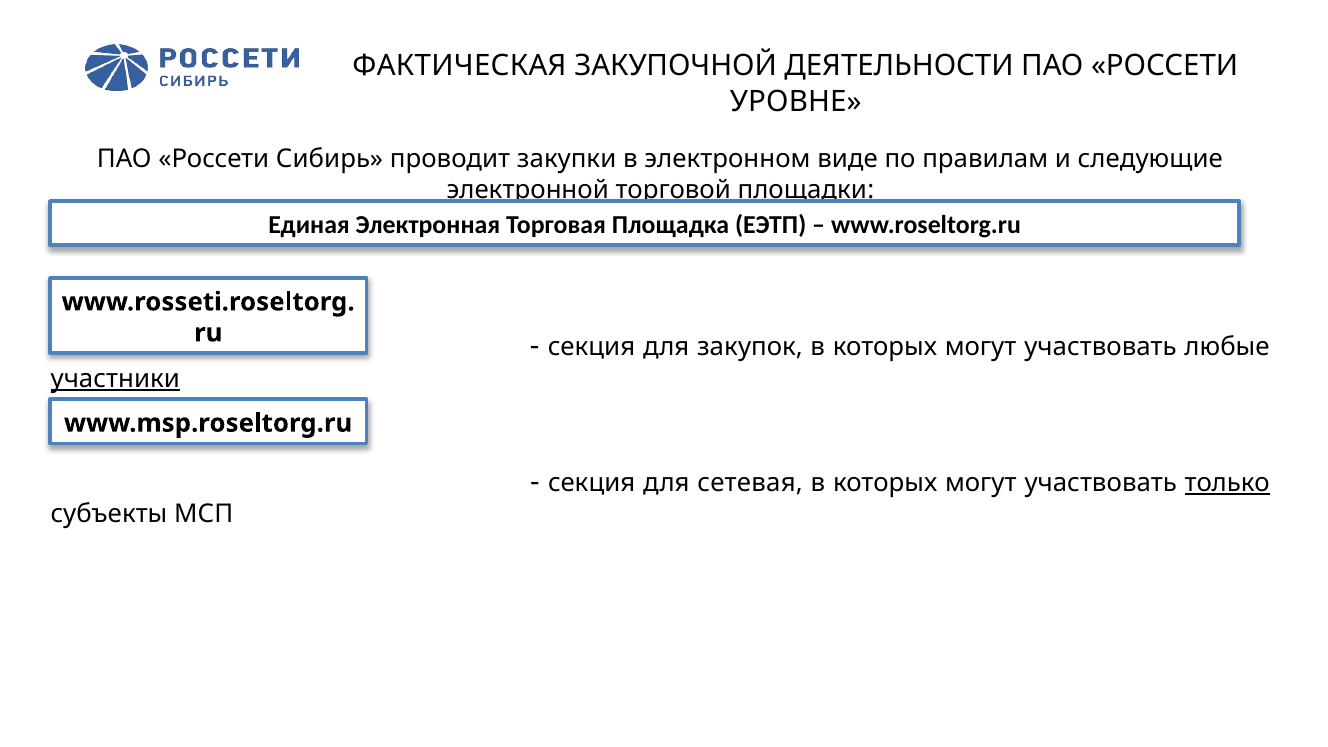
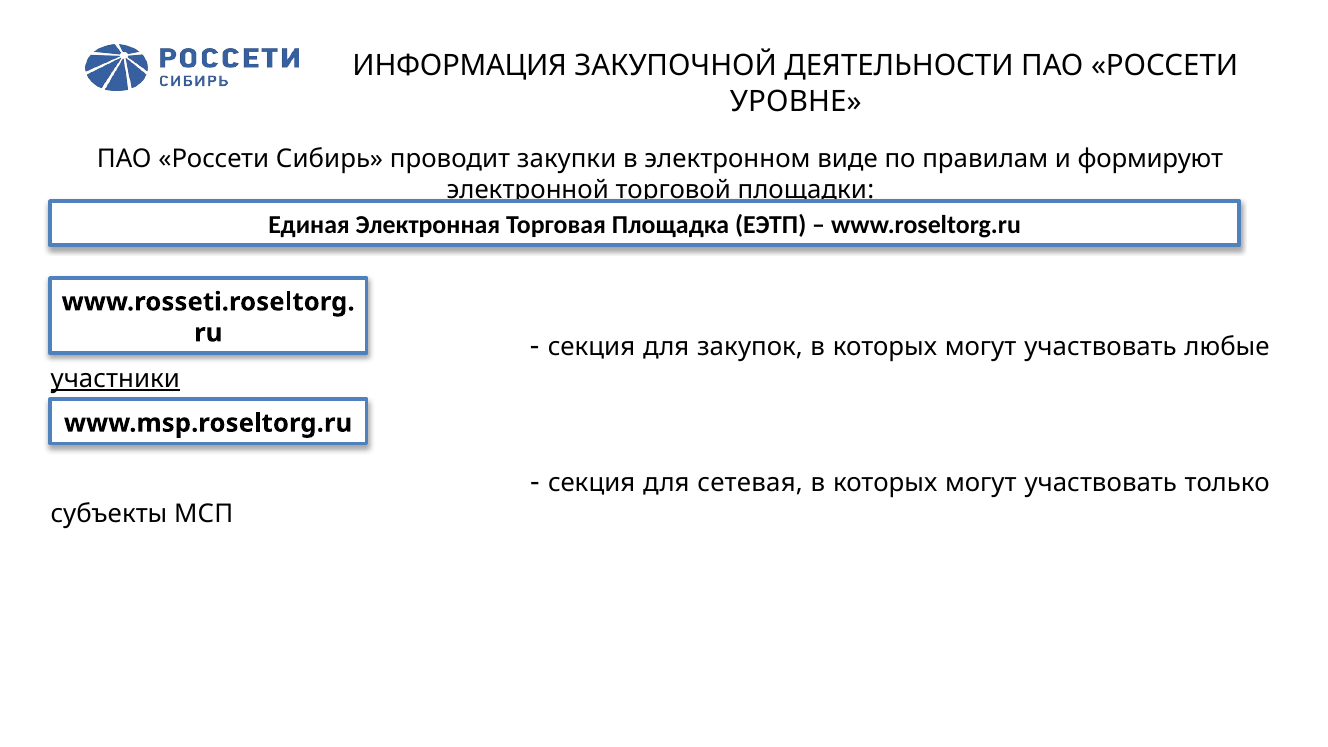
ФАКТИЧЕСКАЯ: ФАКТИЧЕСКАЯ -> ИНФОРМАЦИЯ (460, 66)
следующие: следующие -> формируют (1150, 159)
только underline: present -> none (1227, 483)
